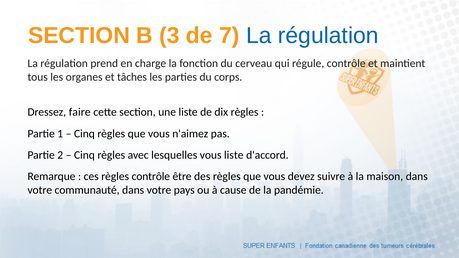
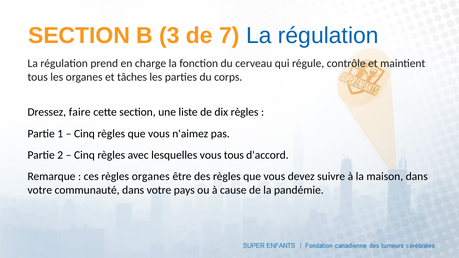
vous liste: liste -> tous (234, 155)
règles contrôle: contrôle -> organes (151, 177)
